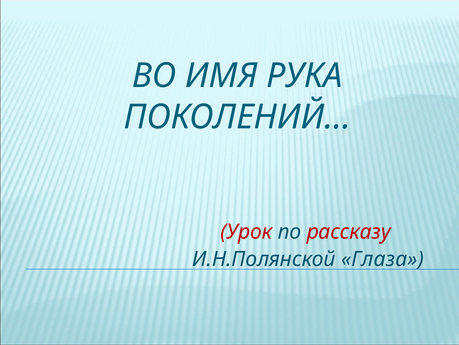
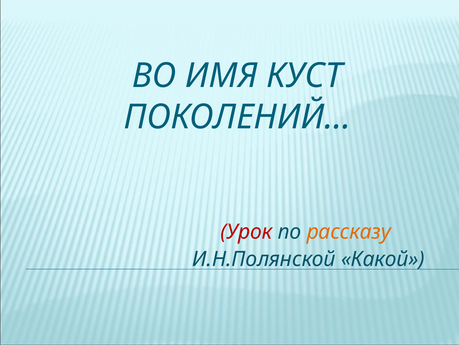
РУКА: РУКА -> КУСТ (305, 76)
рассказу colour: red -> orange (349, 232)
Глаза: Глаза -> Какой (383, 259)
